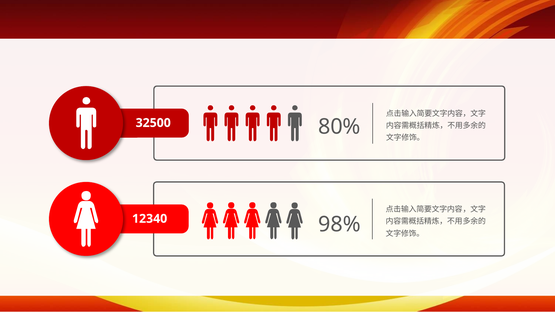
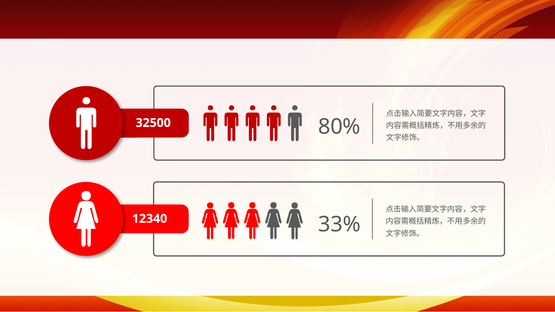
98%: 98% -> 33% (339, 225)
